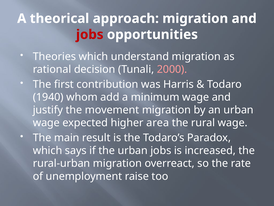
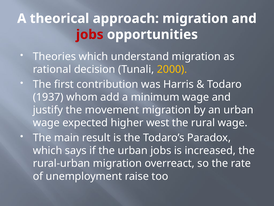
2000 colour: pink -> yellow (172, 69)
1940: 1940 -> 1937 (48, 97)
area: area -> west (158, 123)
